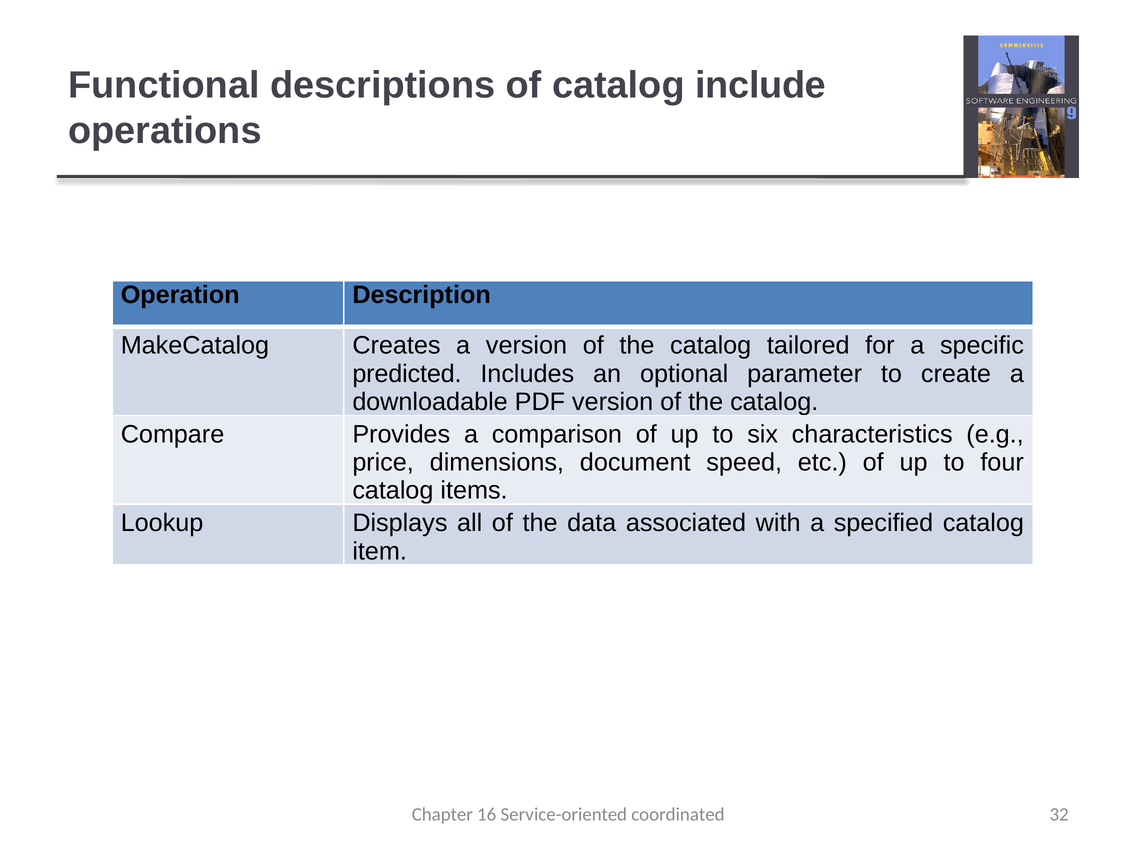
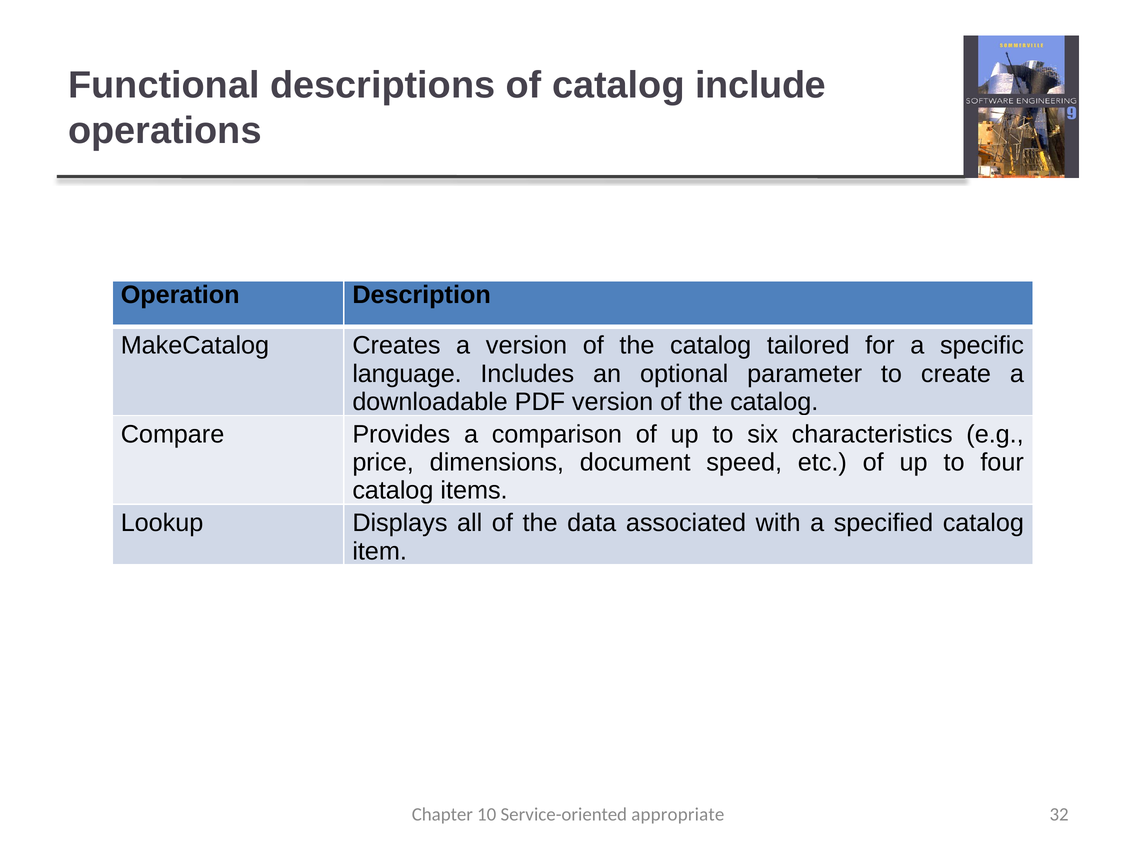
predicted: predicted -> language (407, 374)
16: 16 -> 10 (487, 814)
coordinated: coordinated -> appropriate (678, 814)
